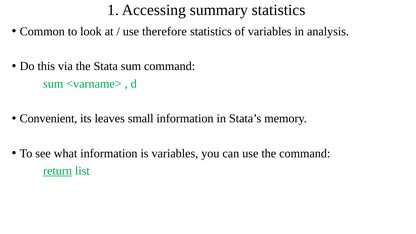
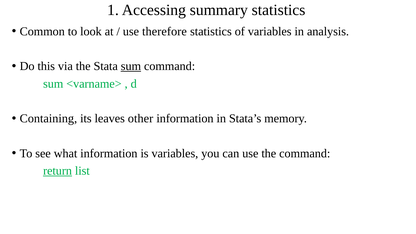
sum underline: none -> present (131, 66)
Convenient: Convenient -> Containing (48, 119)
small: small -> other (141, 119)
